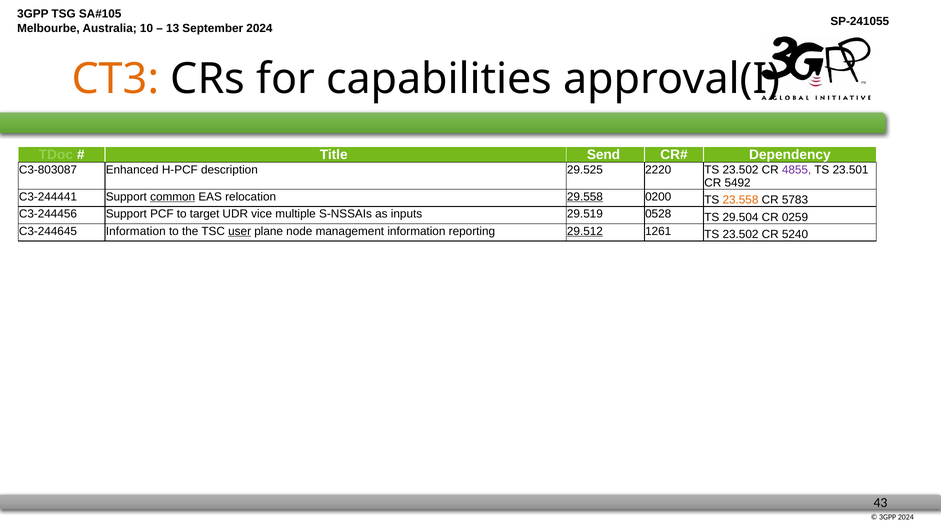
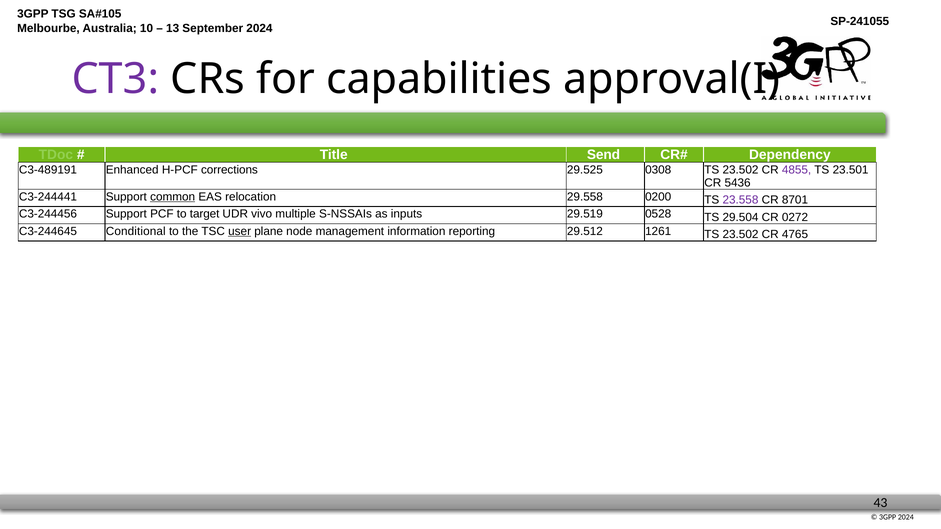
CT3 colour: orange -> purple (115, 79)
C3-803087: C3-803087 -> C3-489191 (48, 170)
description: description -> corrections (229, 170)
2220: 2220 -> 0308 (658, 170)
5492: 5492 -> 5436 (738, 183)
29.558 underline: present -> none (585, 197)
23.558 colour: orange -> purple (740, 200)
5783: 5783 -> 8701 (795, 200)
vice: vice -> vivo (262, 214)
0259: 0259 -> 0272 (795, 217)
C3-244645 Information: Information -> Conditional (136, 231)
29.512 underline: present -> none (585, 231)
5240: 5240 -> 4765 (795, 235)
